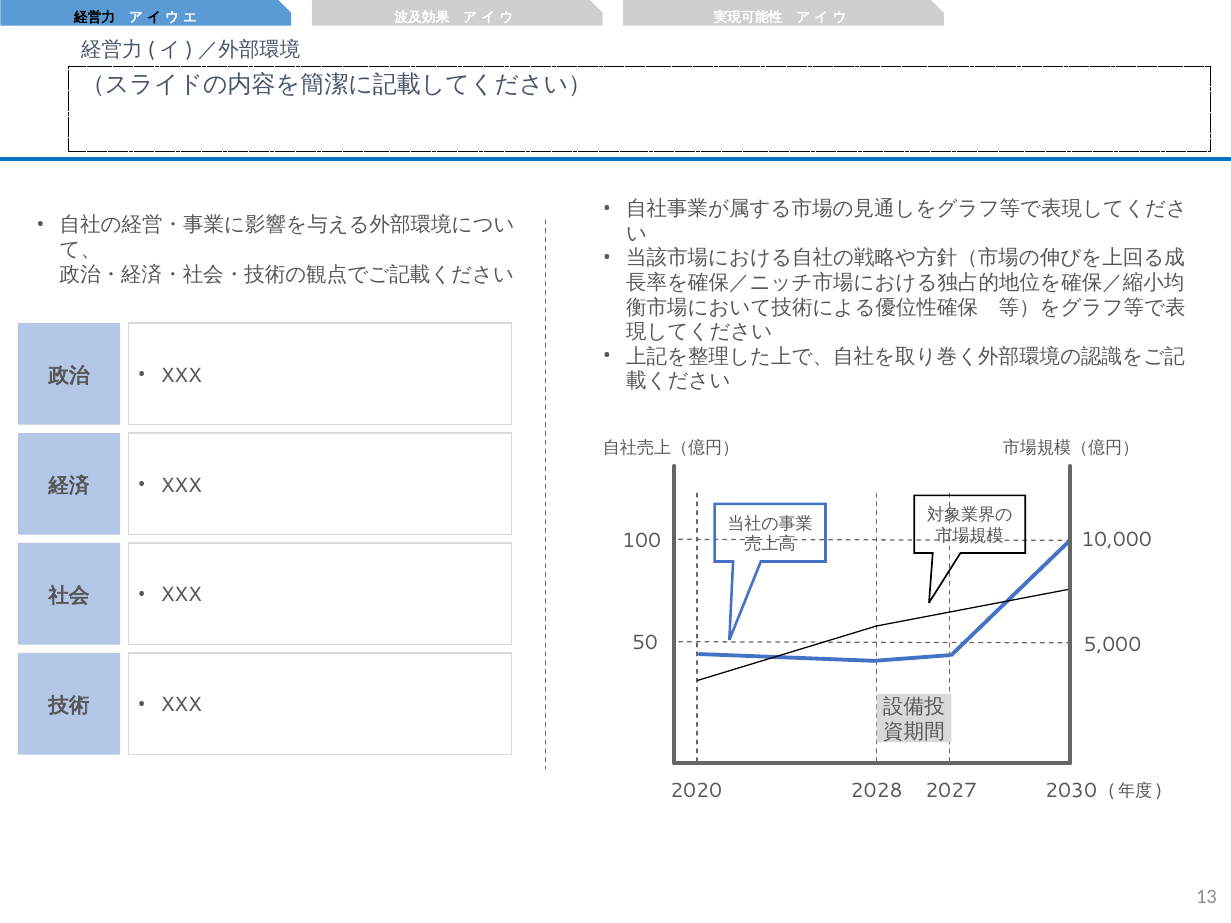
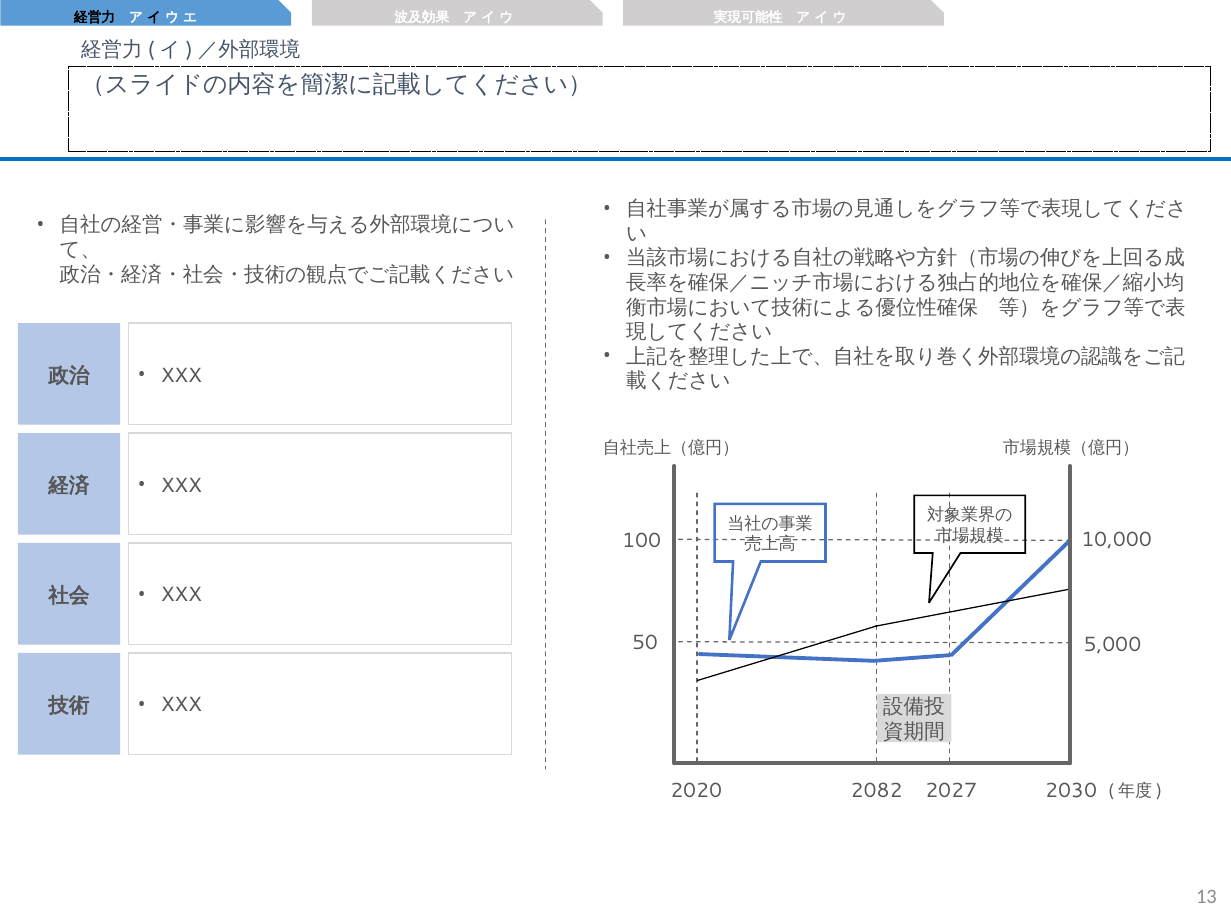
2028: 2028 -> 2082 (877, 791)
